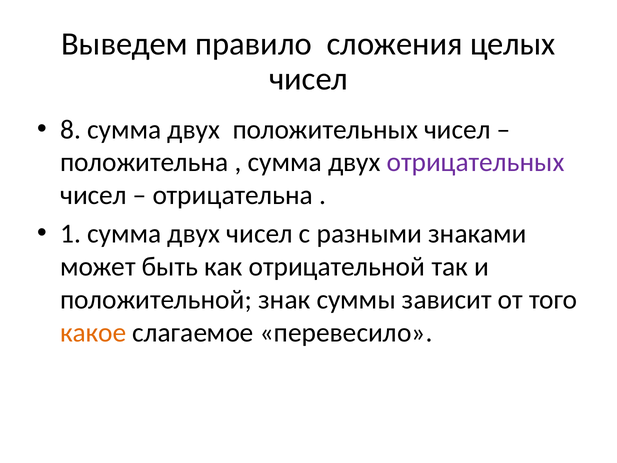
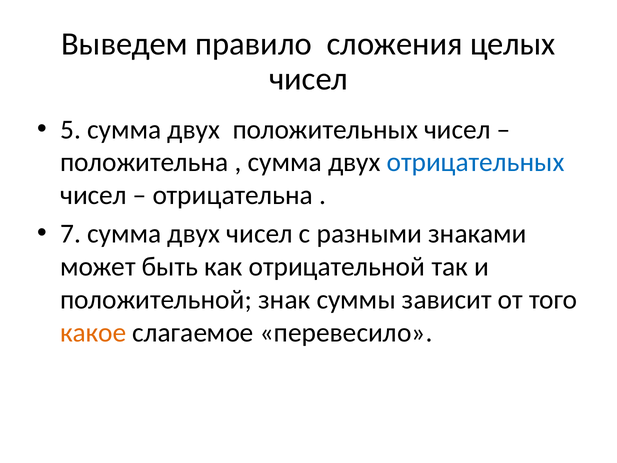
8: 8 -> 5 (71, 129)
отрицательных colour: purple -> blue (476, 162)
1: 1 -> 7 (71, 234)
